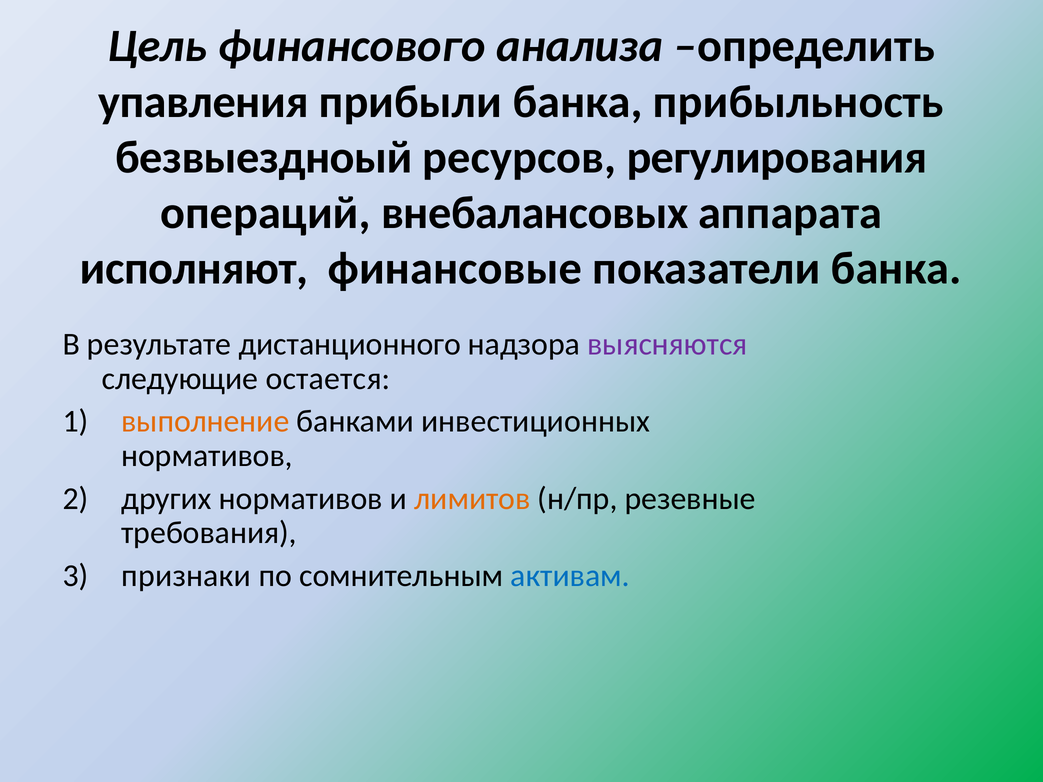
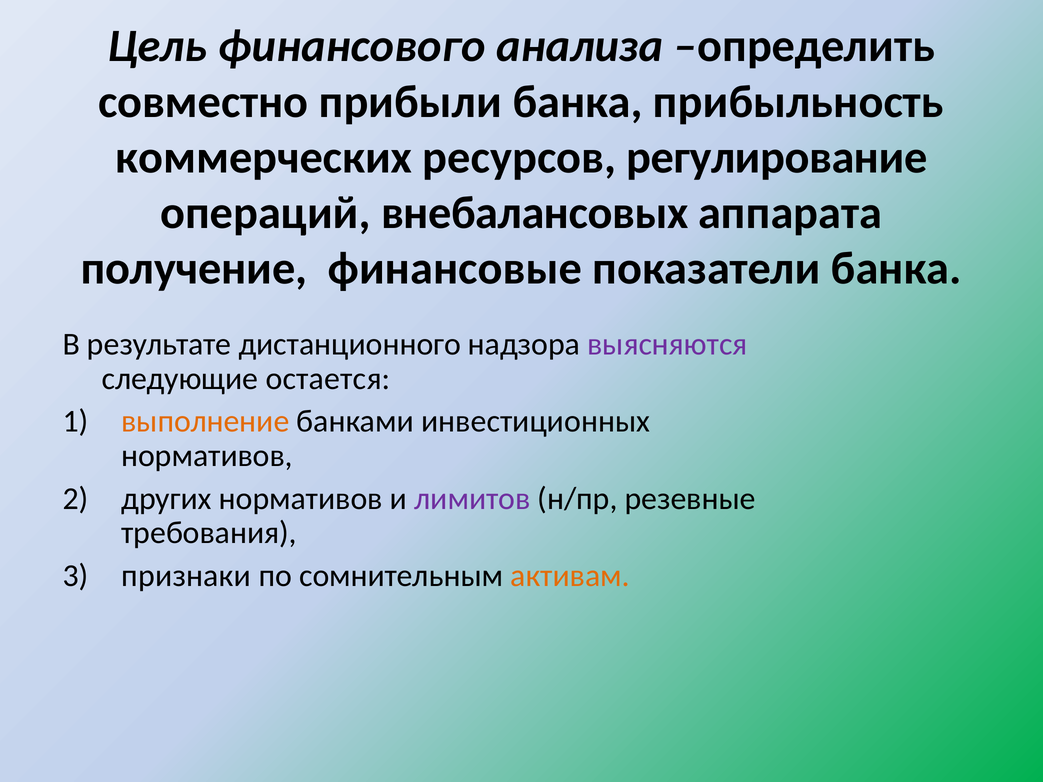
упавления: упавления -> совместно (203, 102)
безвыездноый: безвыездноый -> коммерческих (264, 157)
регулирования: регулирования -> регулирование (777, 157)
исполняют: исполняют -> получение (194, 269)
лимитов colour: orange -> purple (472, 499)
активам colour: blue -> orange (570, 576)
